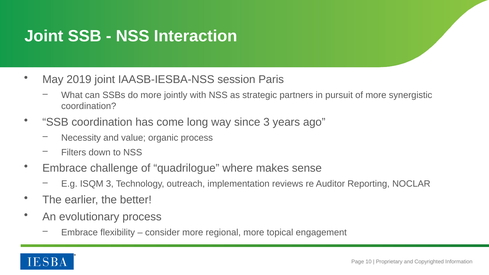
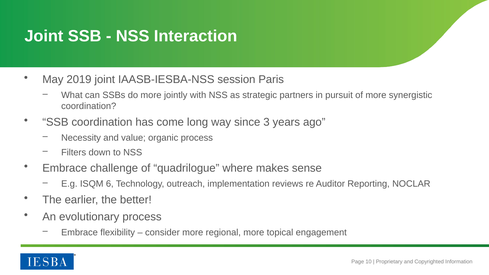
ISQM 3: 3 -> 6 (110, 184)
